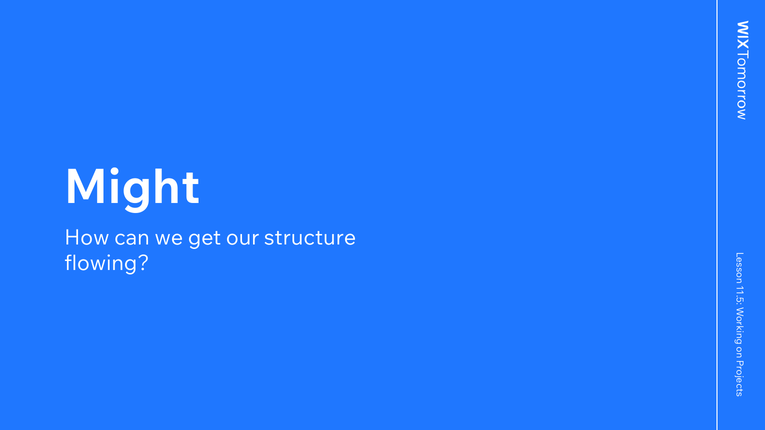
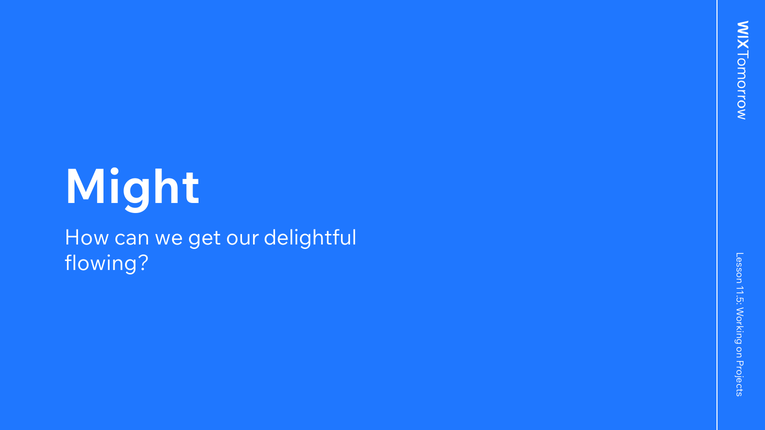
structure: structure -> delightful (310, 238)
